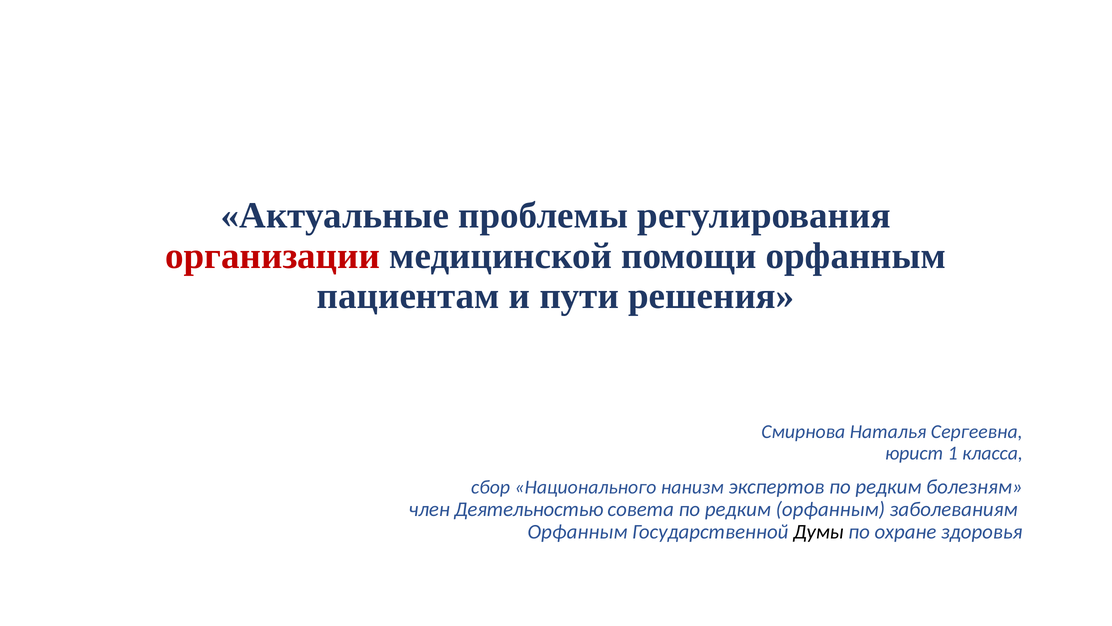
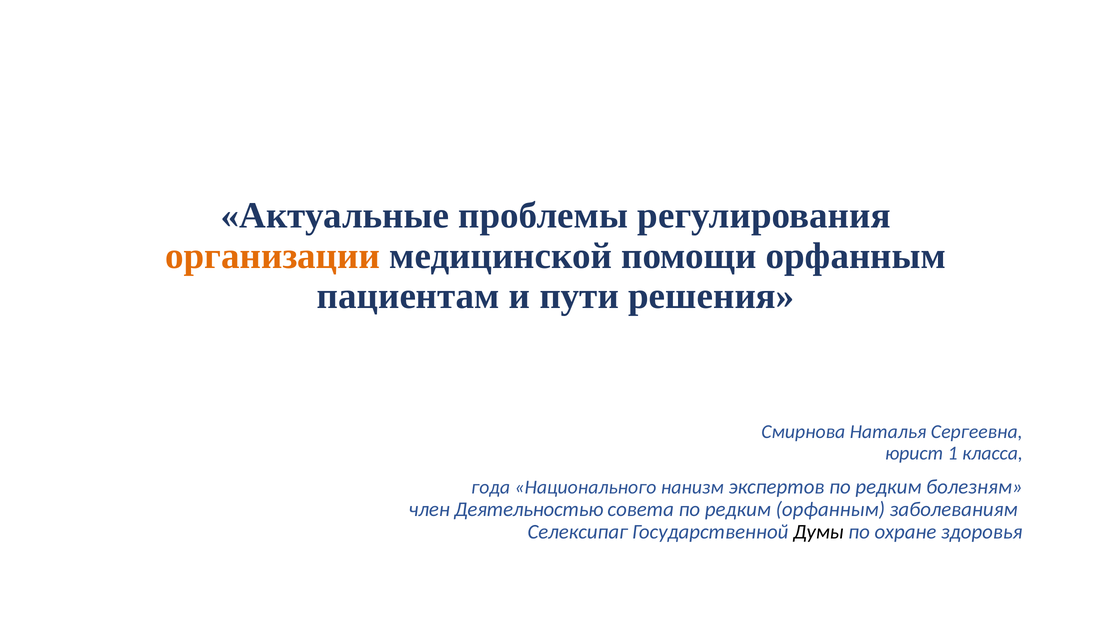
организации colour: red -> orange (273, 256)
сбор: сбор -> года (491, 487)
Орфанным: Орфанным -> Селексипаг (578, 531)
